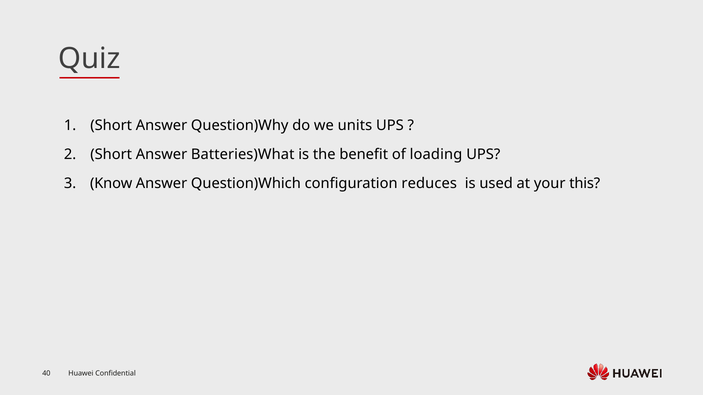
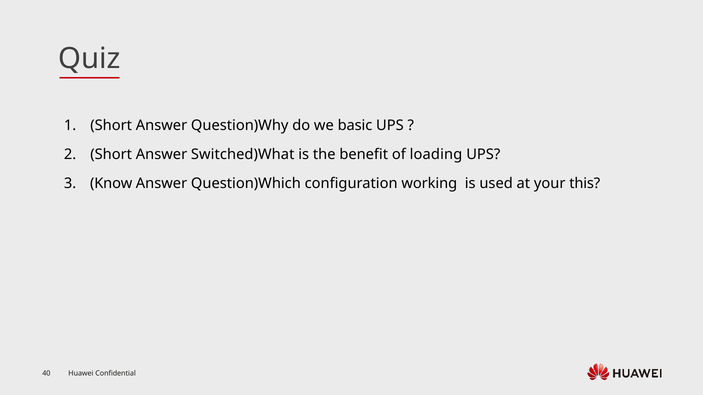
units: units -> basic (355, 126)
Batteries)What: Batteries)What -> Switched)What (243, 155)
reduces: reduces -> working (429, 184)
